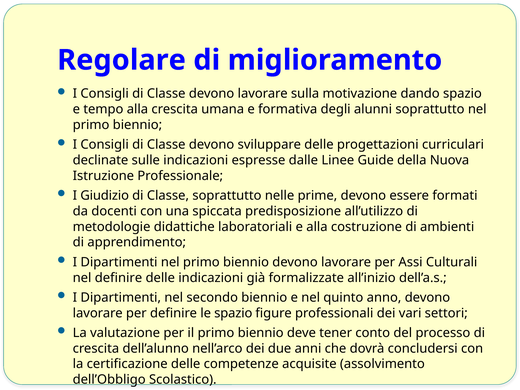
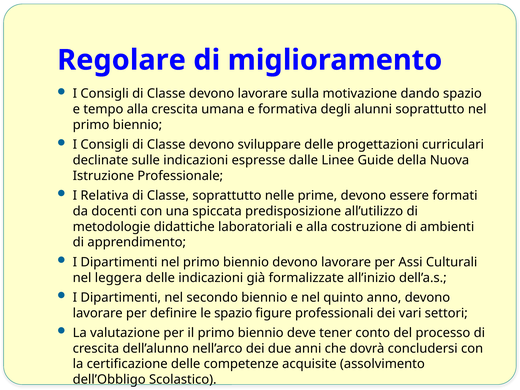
Giudizio: Giudizio -> Relativa (105, 196)
nel definire: definire -> leggera (118, 278)
